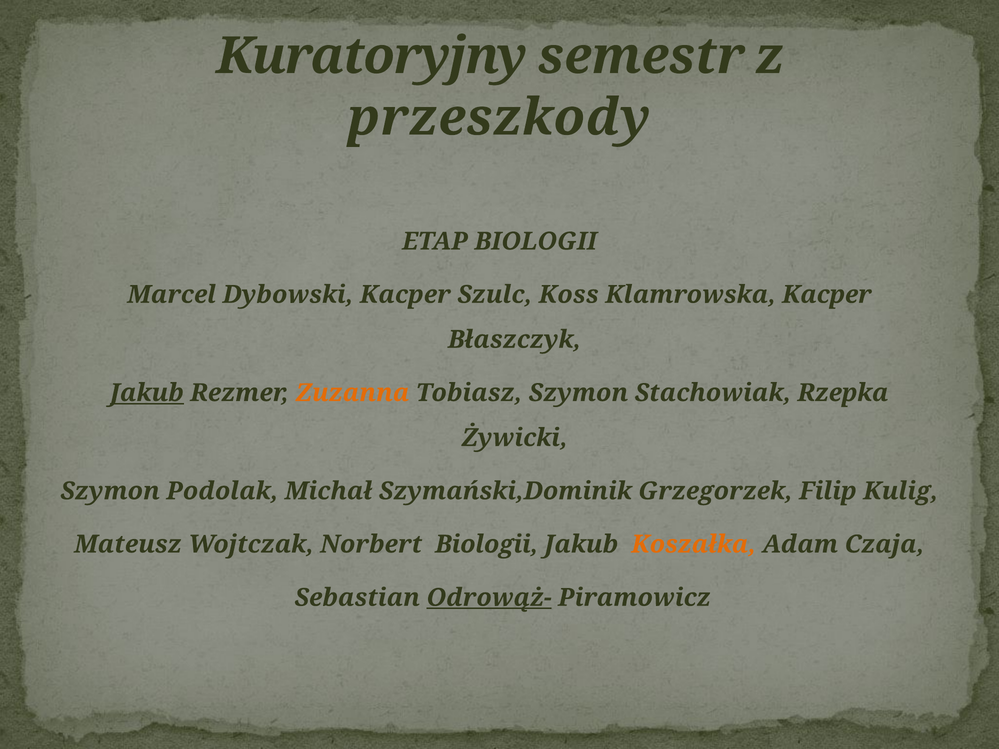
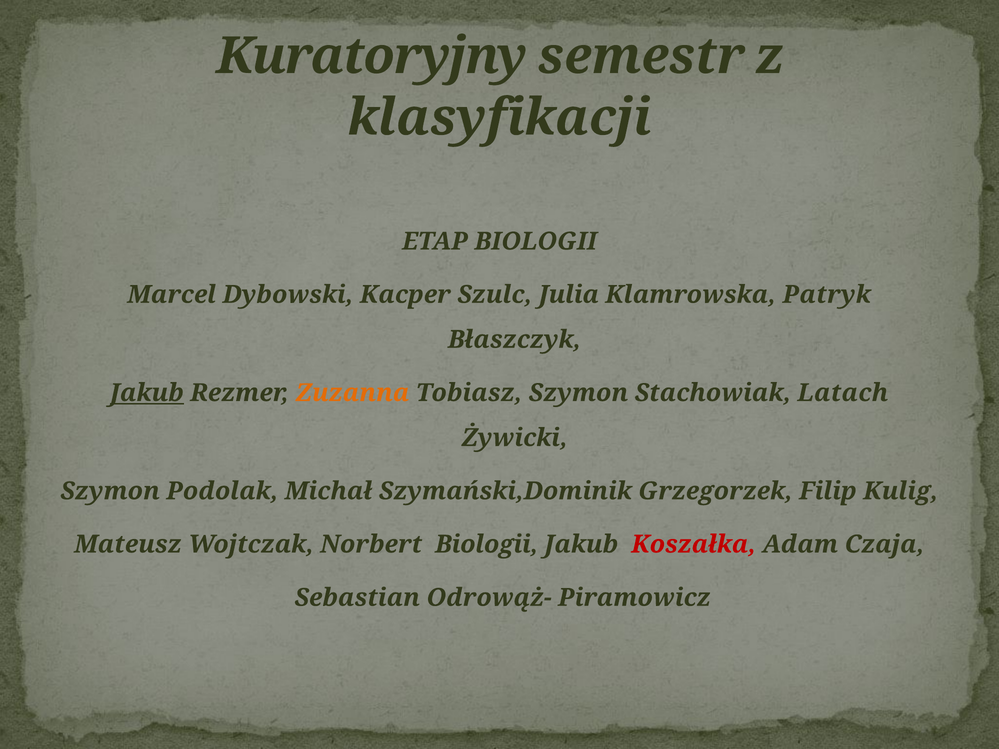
przeszkody: przeszkody -> klasyfikacji (500, 118)
Koss: Koss -> Julia (569, 295)
Klamrowska Kacper: Kacper -> Patryk (827, 295)
Rzepka: Rzepka -> Latach (843, 393)
Koszałka colour: orange -> red (694, 545)
Odrowąż- underline: present -> none (489, 598)
